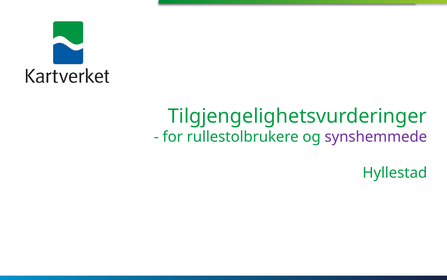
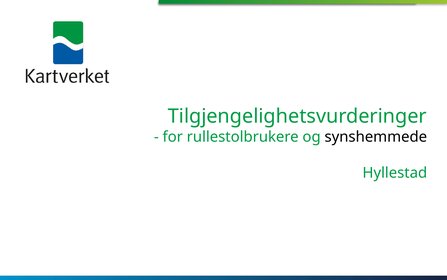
synshemmede colour: purple -> black (376, 137)
